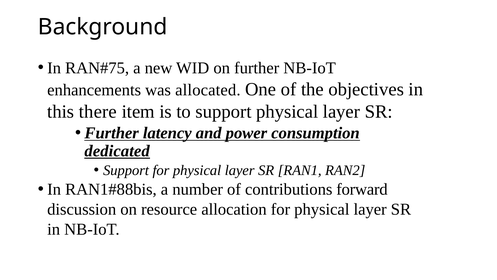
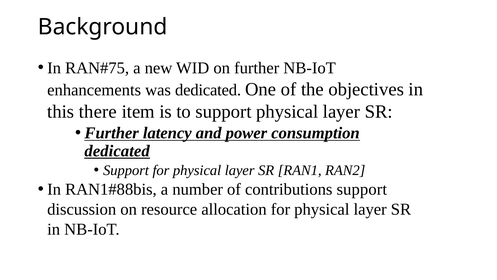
was allocated: allocated -> dedicated (208, 90)
contributions forward: forward -> support (362, 189)
